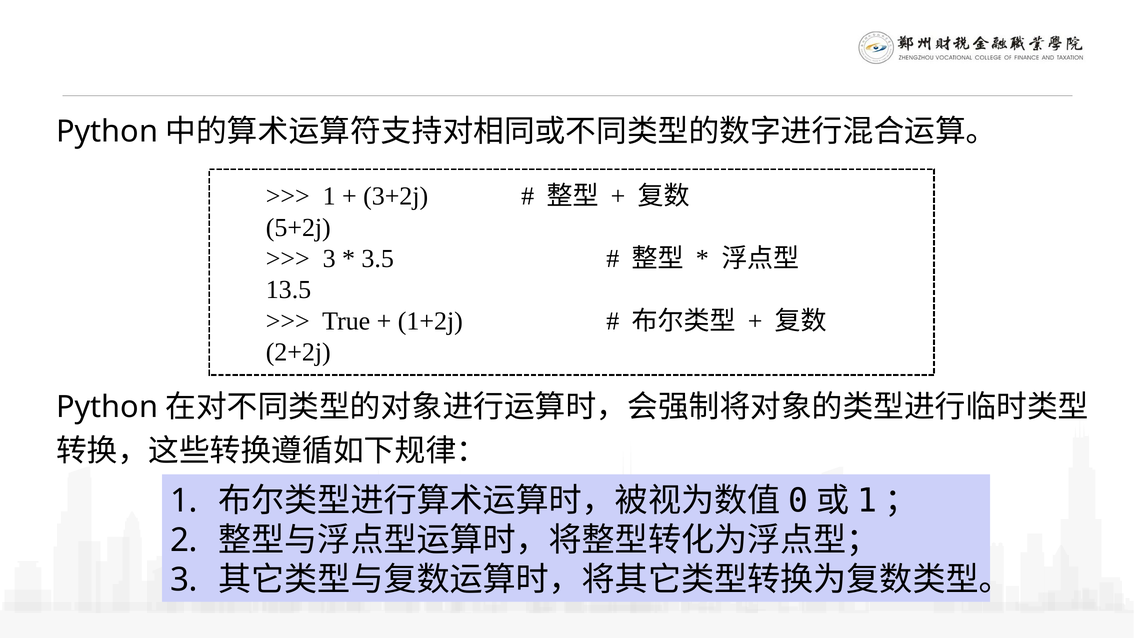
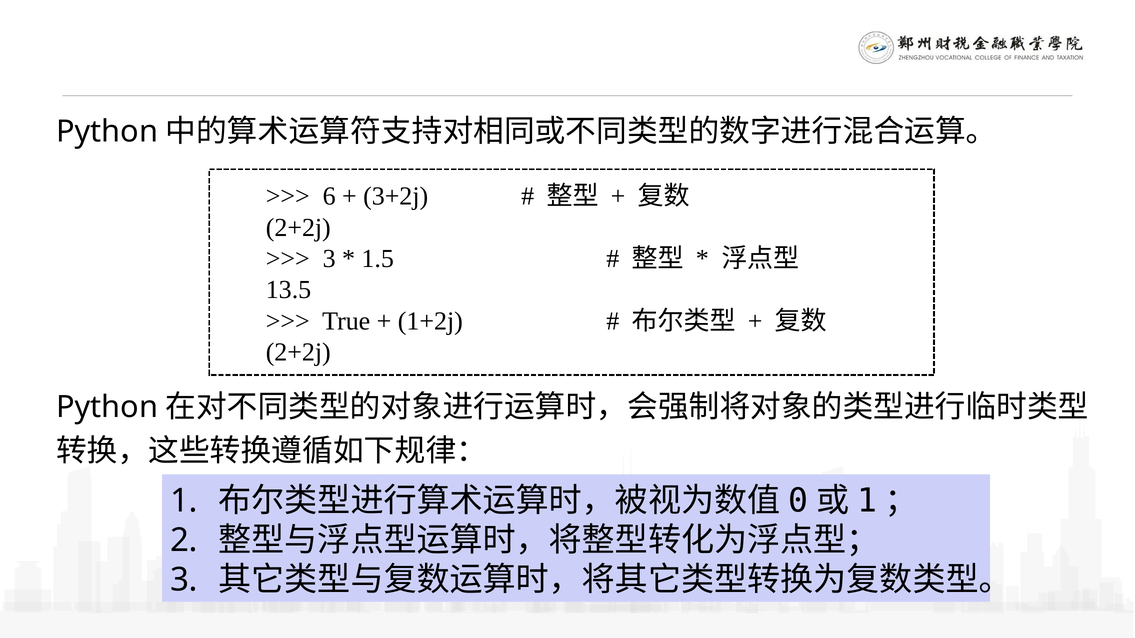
1: 1 -> 6 (329, 196)
5+2j: 5+2j -> 2+2j (298, 228)
3.5: 3.5 -> 1.5 (378, 259)
